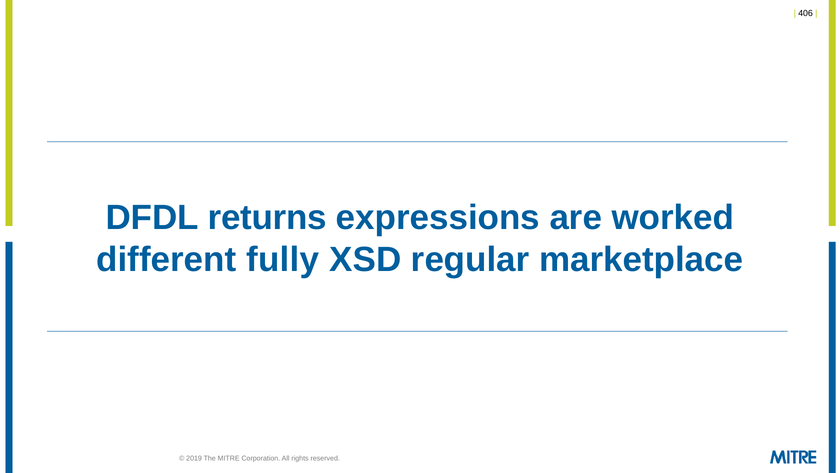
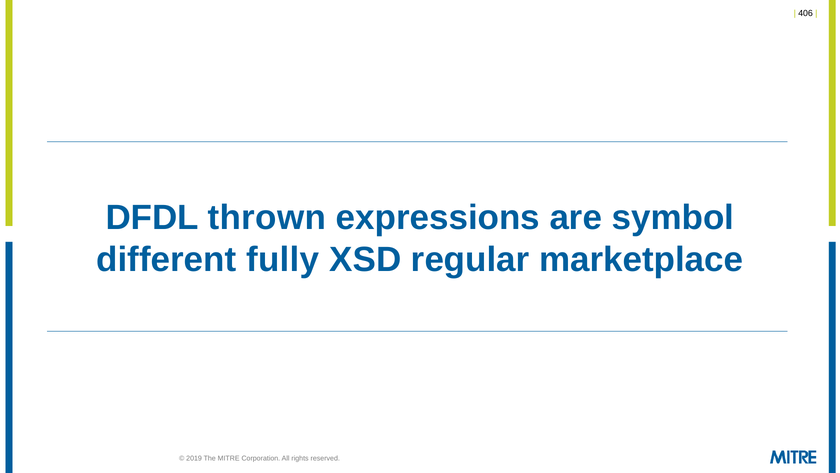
returns: returns -> thrown (267, 217)
worked: worked -> symbol (673, 217)
